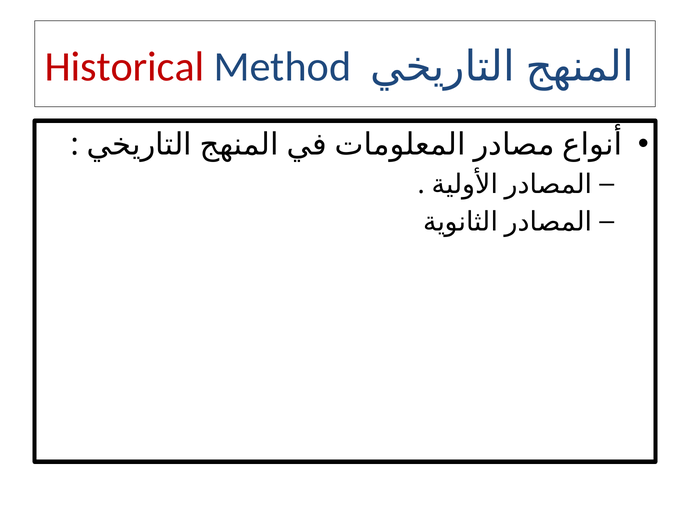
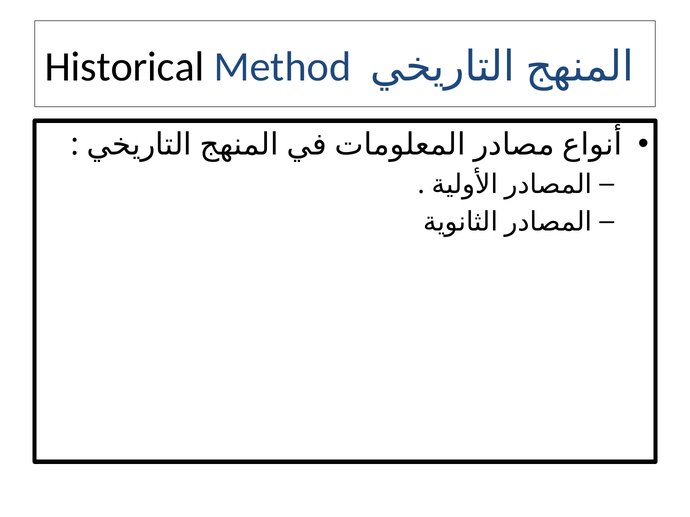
Historical colour: red -> black (124, 67)
